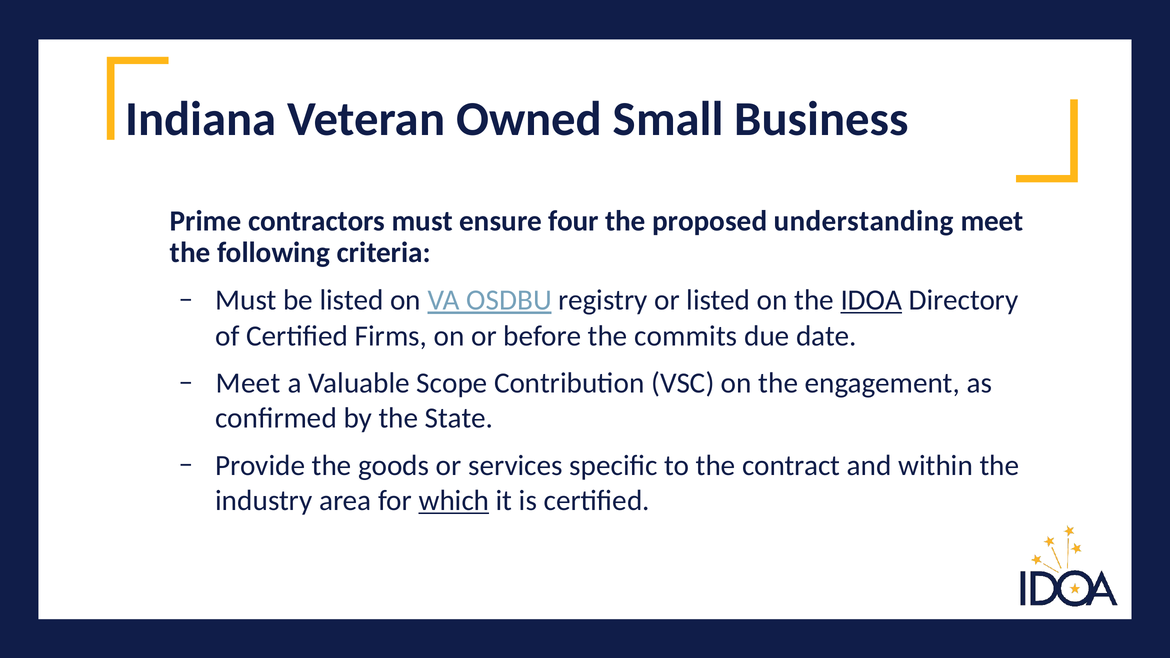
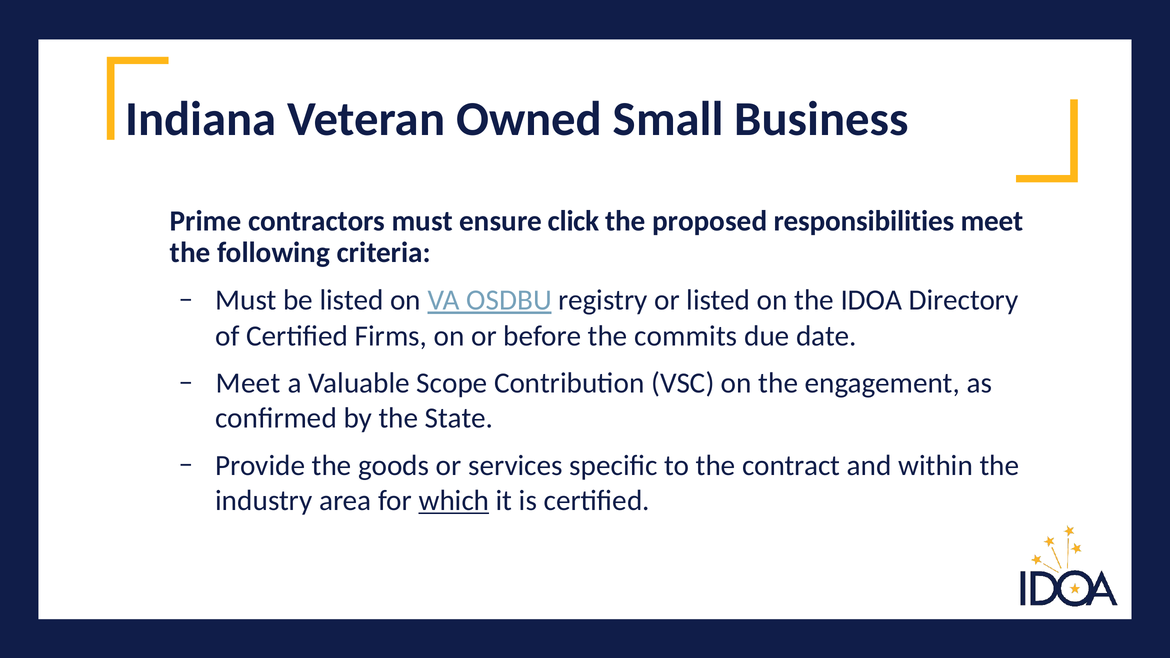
four: four -> click (574, 221)
understanding: understanding -> responsibilities (864, 221)
IDOA underline: present -> none (871, 300)
